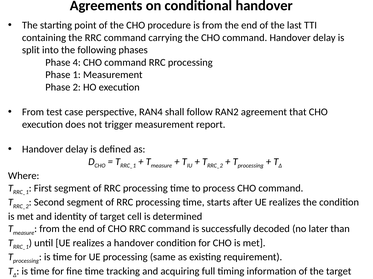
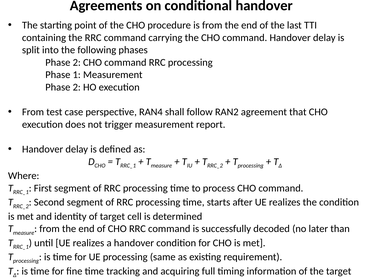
4: 4 -> 2 (77, 63)
